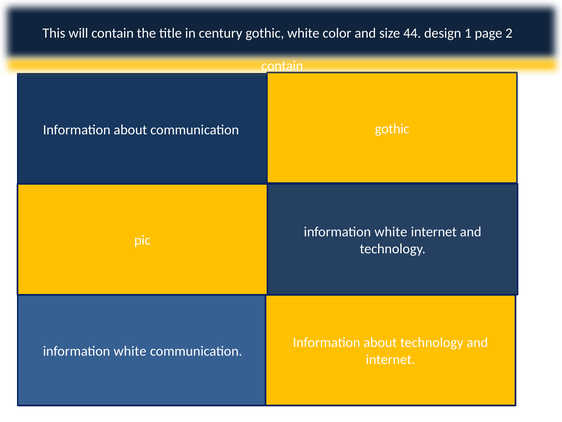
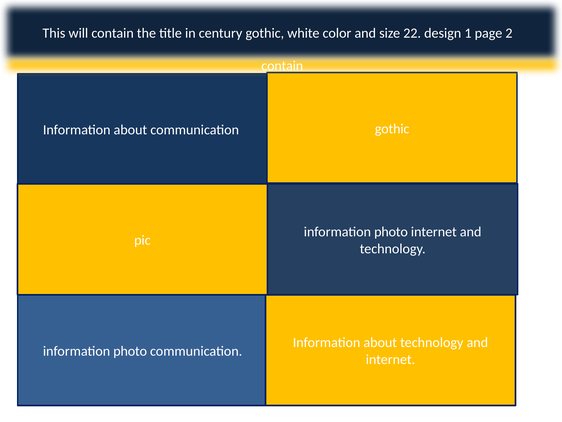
44: 44 -> 22 (412, 33)
white: white -> photo (391, 232)
white: white -> photo (130, 351)
